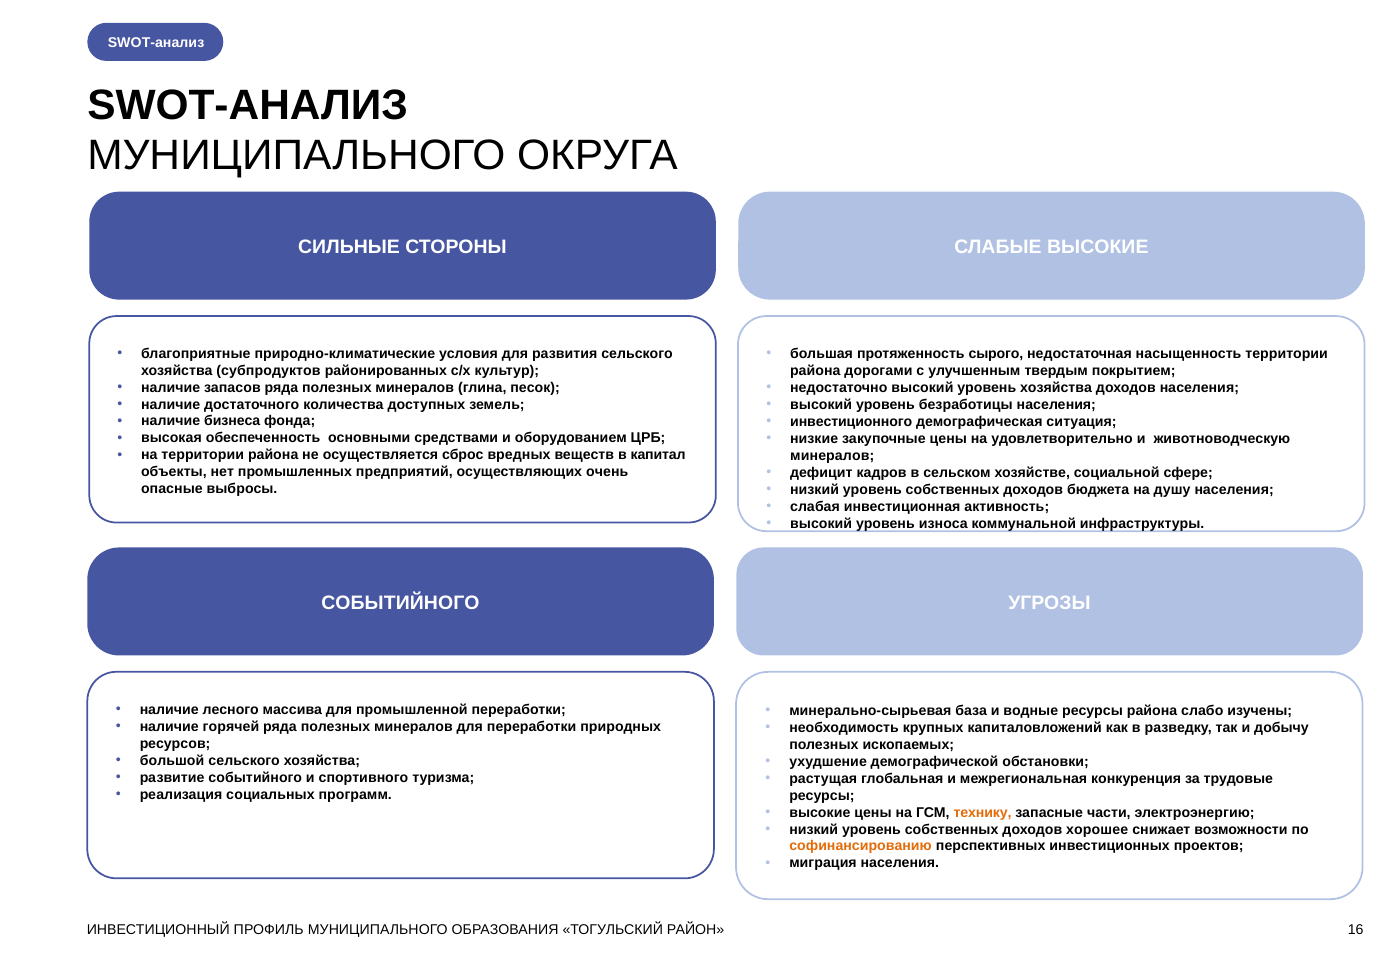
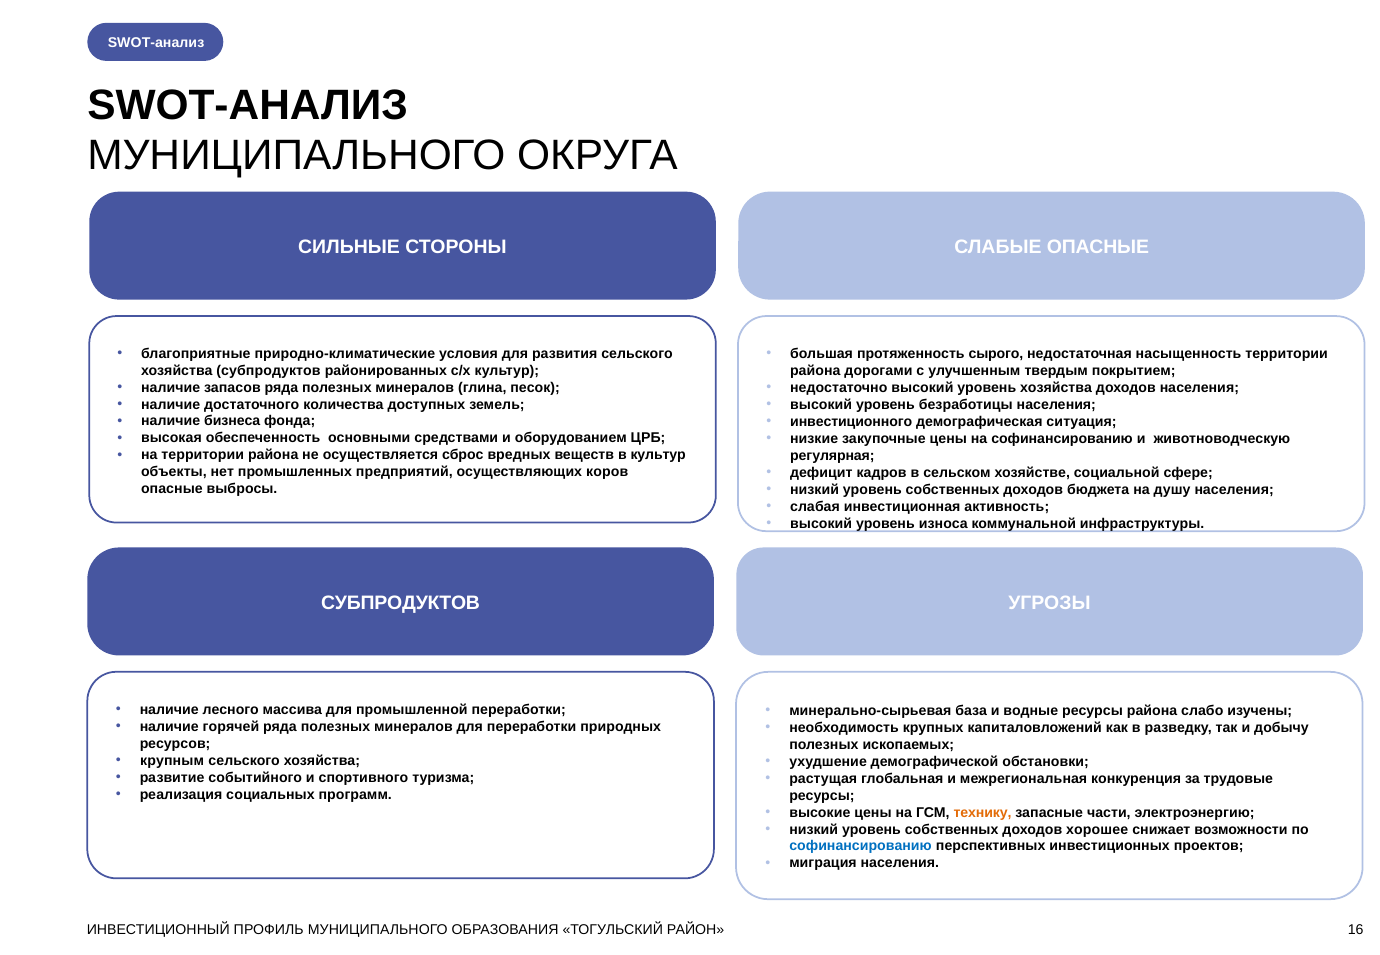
СЛАБЫЕ ВЫСОКИЕ: ВЫСОКИЕ -> ОПАСНЫЕ (1098, 247)
на удовлетворительно: удовлетворительно -> софинансированию (1062, 439)
в капитал: капитал -> культур (658, 455)
минералов: минералов -> регулярная (832, 456)
очень: очень -> коров (607, 472)
СОБЫТИЙНОГО: СОБЫТИЙНОГО -> СУБПРОДУКТОВ (401, 603)
большой: большой -> крупным (172, 761)
софинансированию colour: orange -> blue (861, 847)
